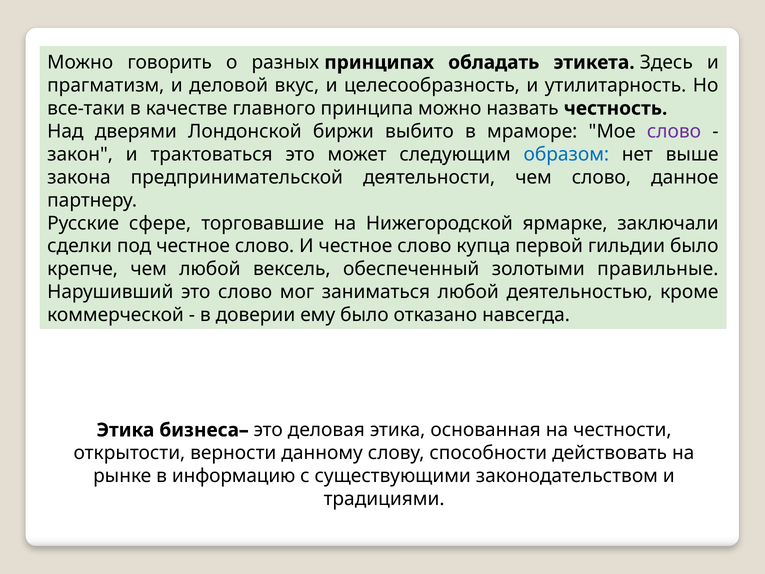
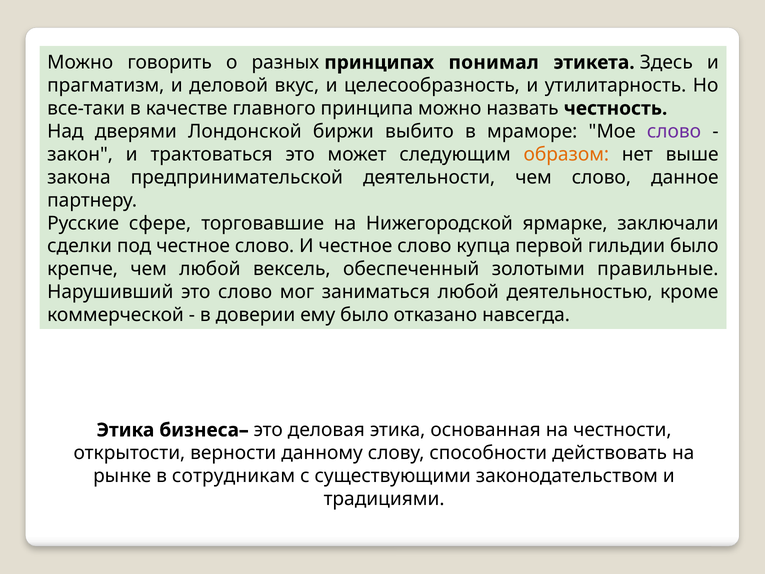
обладать: обладать -> понимал (494, 62)
образом colour: blue -> orange (566, 154)
информацию: информацию -> сотрудникам (234, 476)
